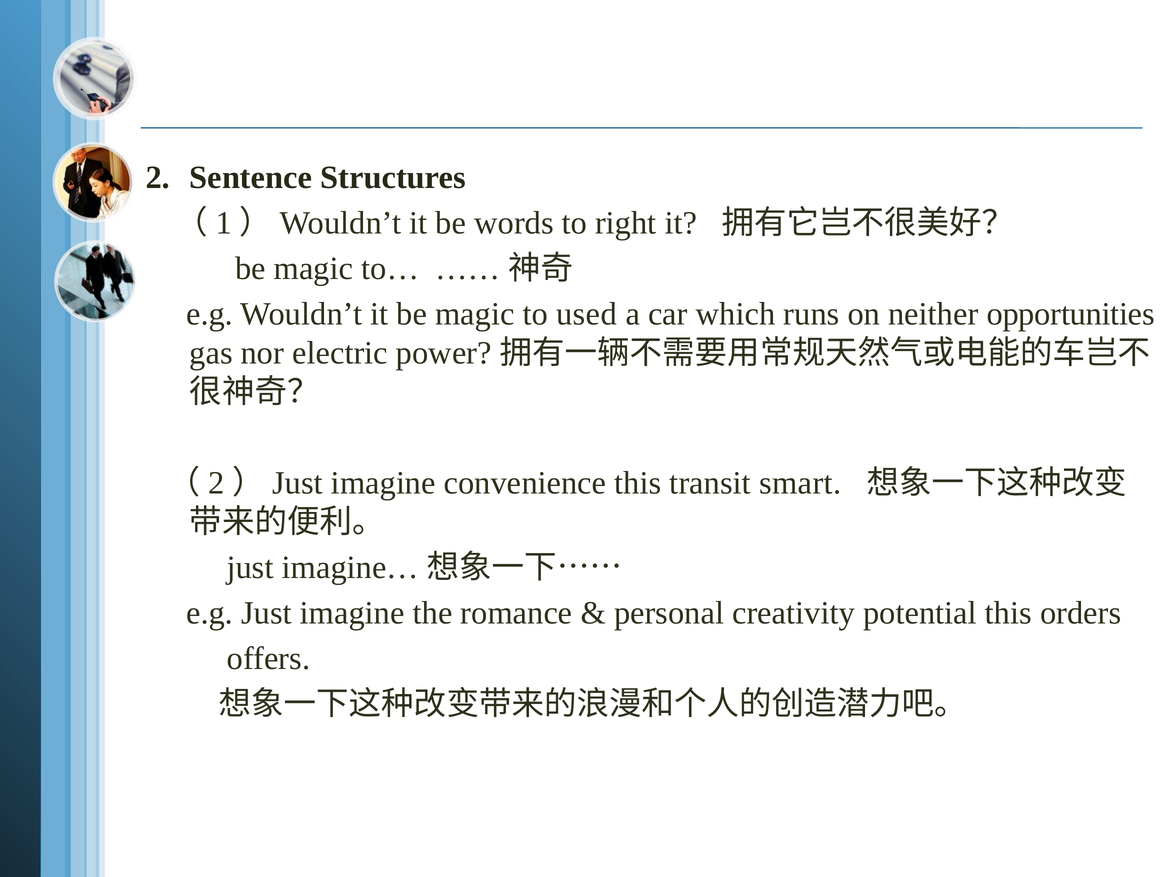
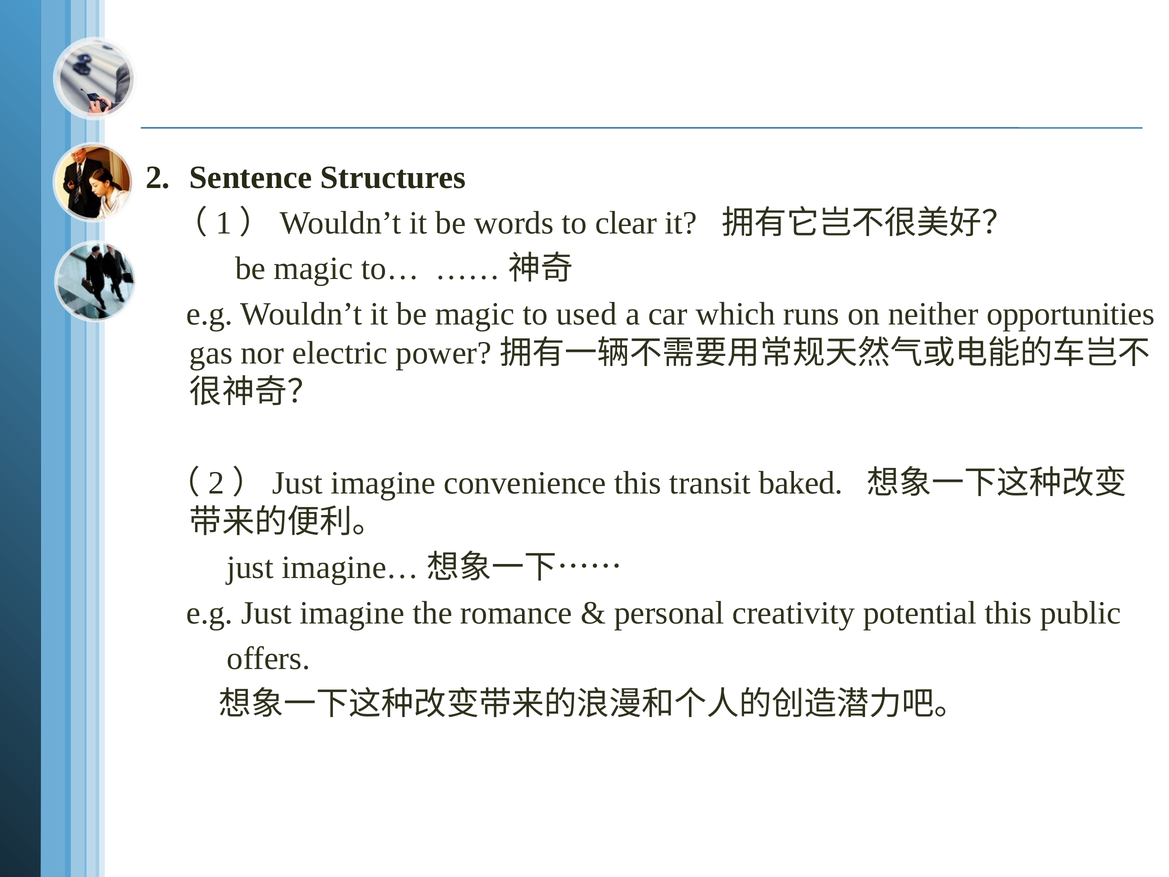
right: right -> clear (626, 223)
smart: smart -> baked (801, 483)
orders: orders -> public (1081, 613)
